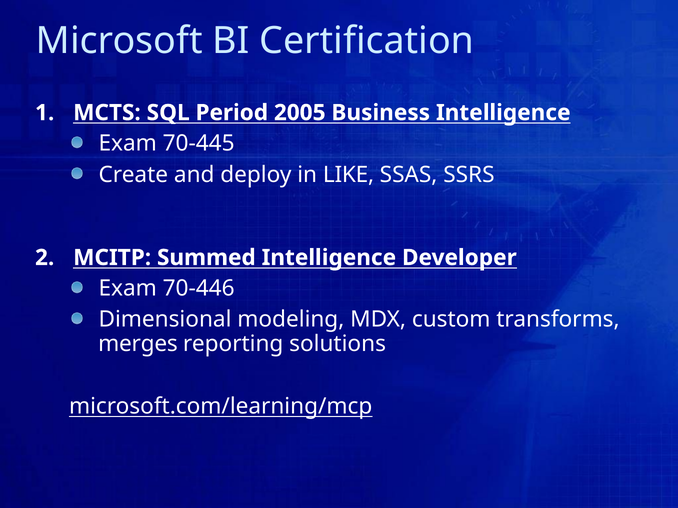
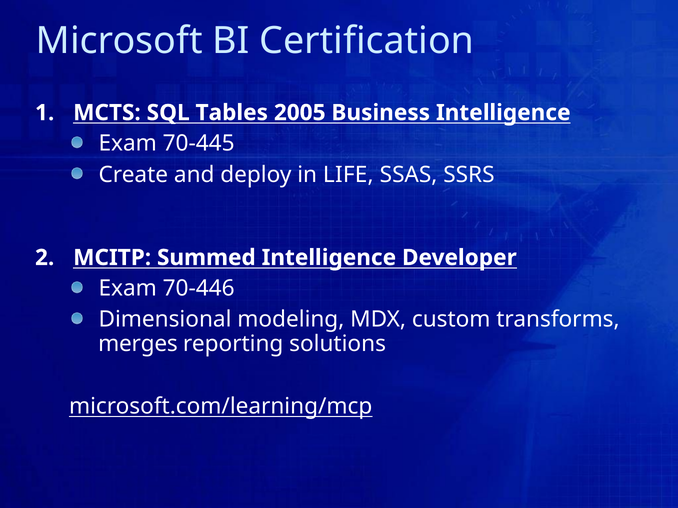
Period: Period -> Tables (232, 113)
LIKE: LIKE -> LIFE (348, 175)
